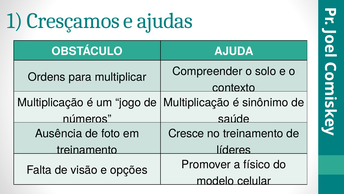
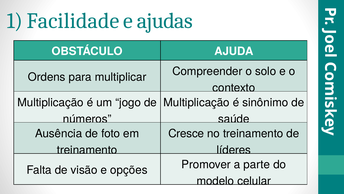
Cresçamos: Cresçamos -> Facilidade (73, 21)
físico: físico -> parte (257, 164)
